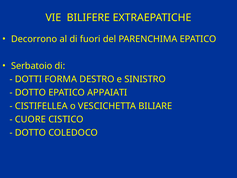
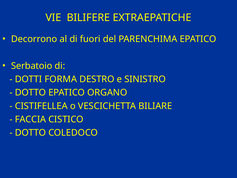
APPAIATI: APPAIATI -> ORGANO (107, 92)
CUORE: CUORE -> FACCIA (30, 119)
